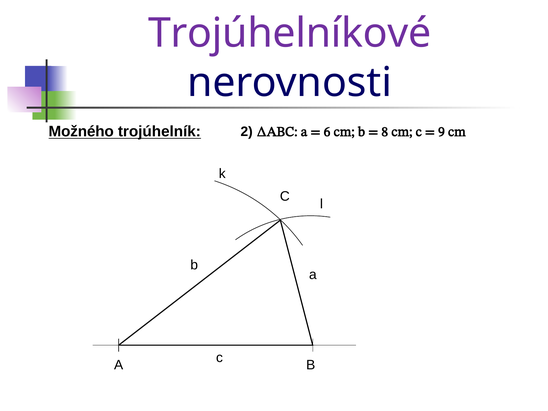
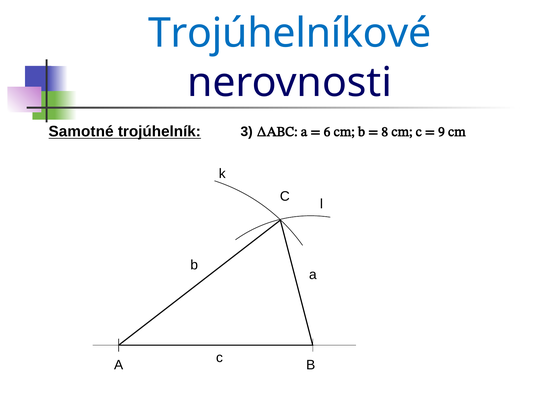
Trojúhelníkové colour: purple -> blue (290, 33)
Možného: Možného -> Samotné (81, 132)
2: 2 -> 3 (247, 132)
